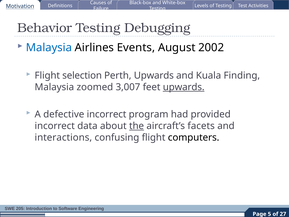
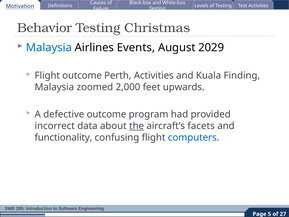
Debugging: Debugging -> Christmas (157, 28)
2002: 2002 -> 2029 (211, 48)
Flight selection: selection -> outcome (82, 75)
Perth Upwards: Upwards -> Activities (154, 75)
3,007: 3,007 -> 2,000 (128, 87)
upwards underline: present -> none (184, 87)
defective incorrect: incorrect -> outcome (107, 114)
interactions: interactions -> functionality (63, 137)
computers colour: black -> blue (194, 137)
